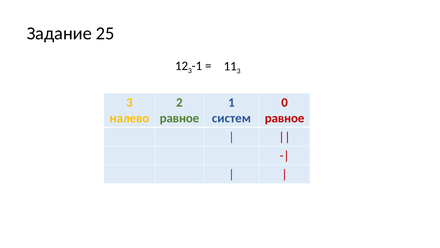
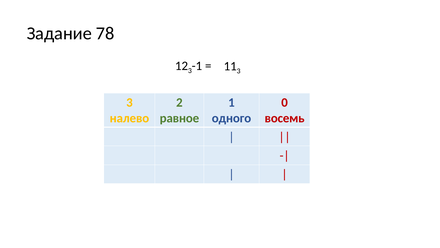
25: 25 -> 78 (105, 33)
систем: систем -> одного (231, 118)
равное: равное -> восемь (285, 118)
